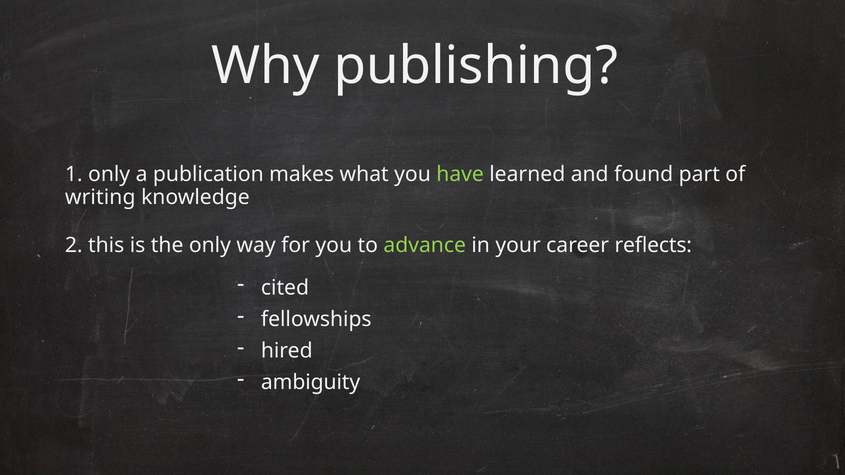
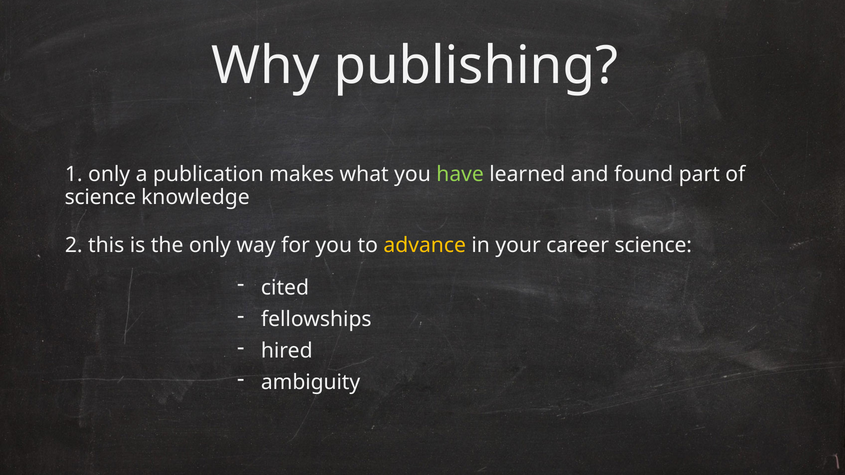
writing: writing -> science (100, 197)
advance colour: light green -> yellow (425, 246)
career reflects: reflects -> science (653, 246)
